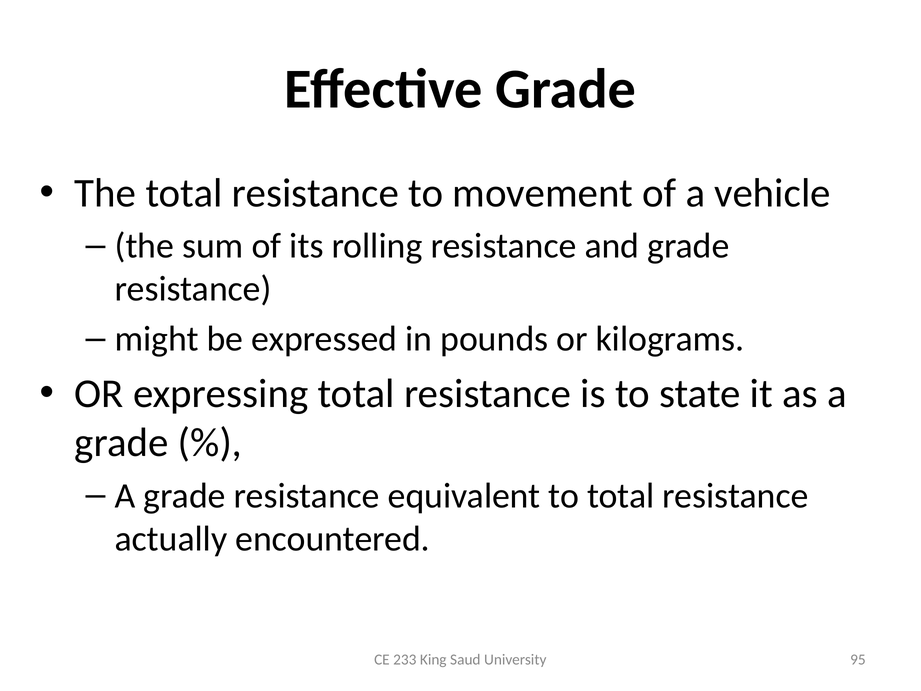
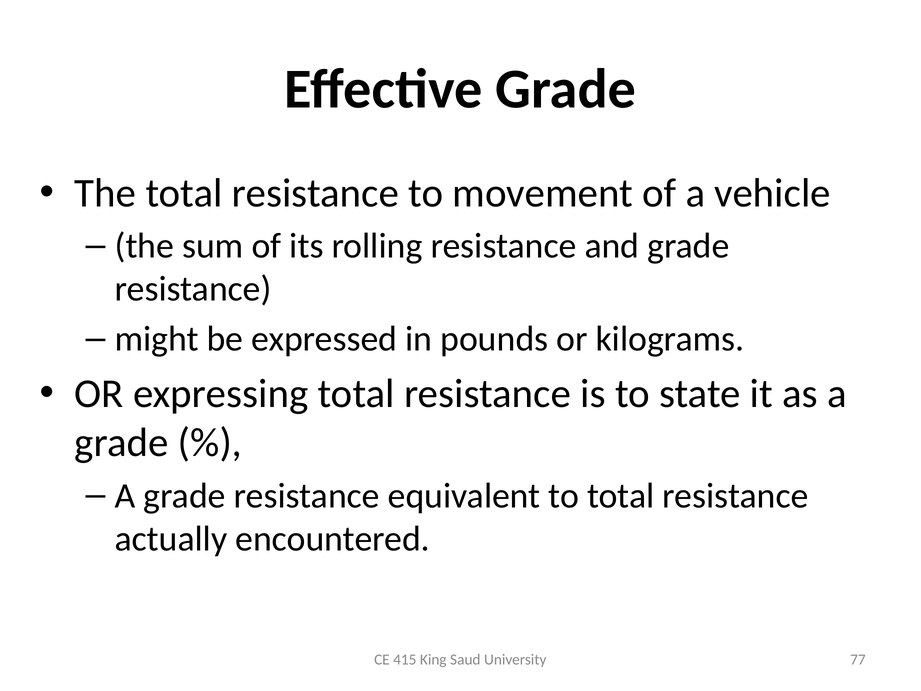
233: 233 -> 415 (405, 660)
95: 95 -> 77 (858, 660)
